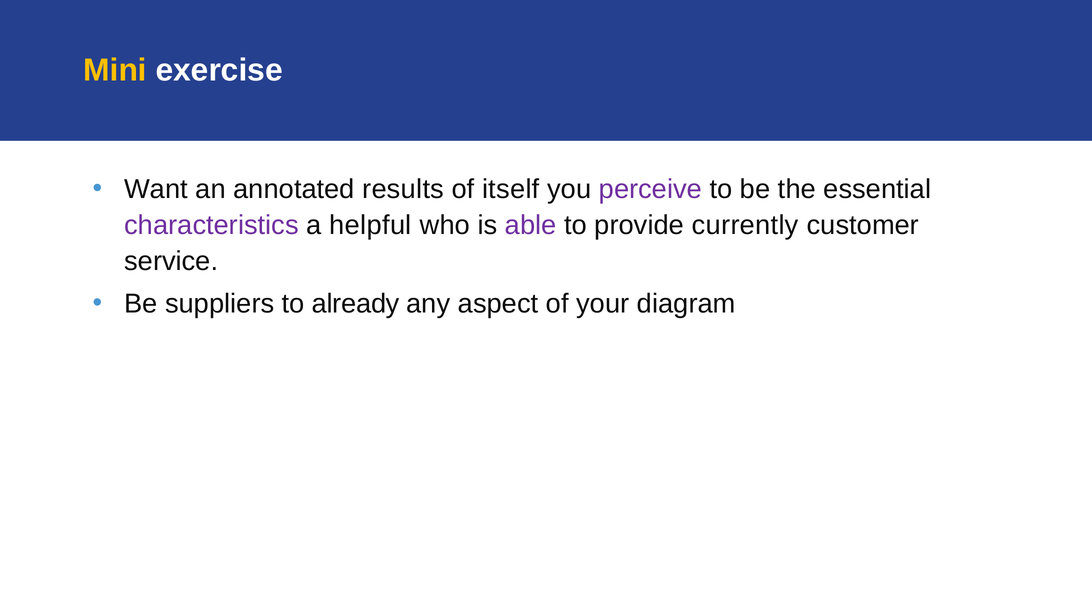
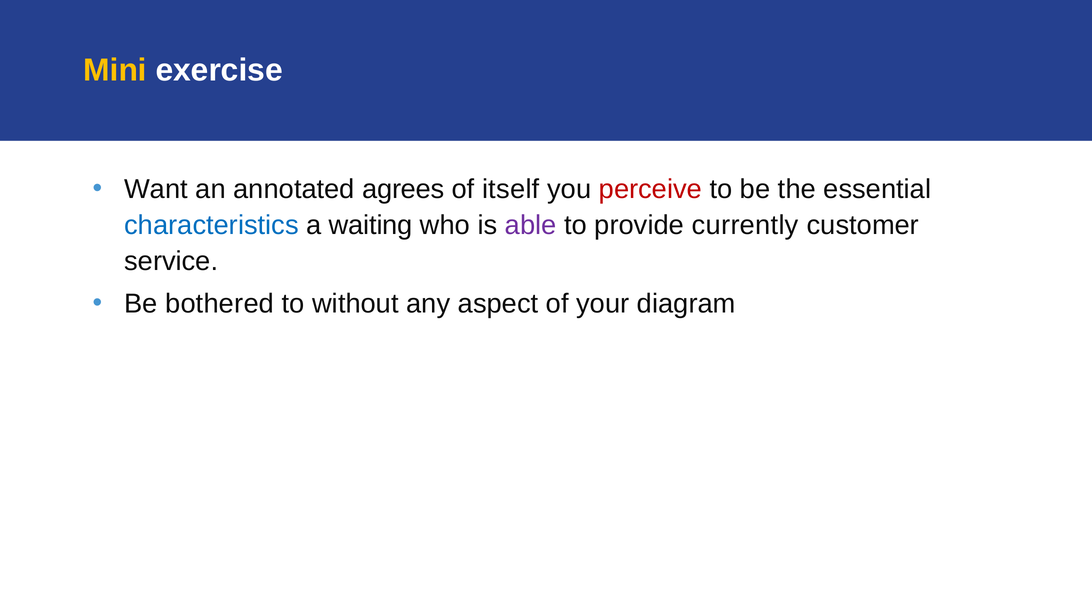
results: results -> agrees (403, 189)
perceive colour: purple -> red (650, 189)
characteristics colour: purple -> blue (211, 225)
helpful: helpful -> waiting (371, 225)
suppliers: suppliers -> bothered (220, 304)
already: already -> without (355, 304)
